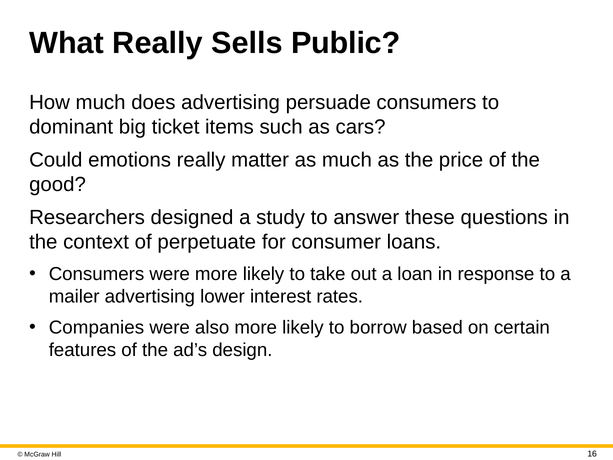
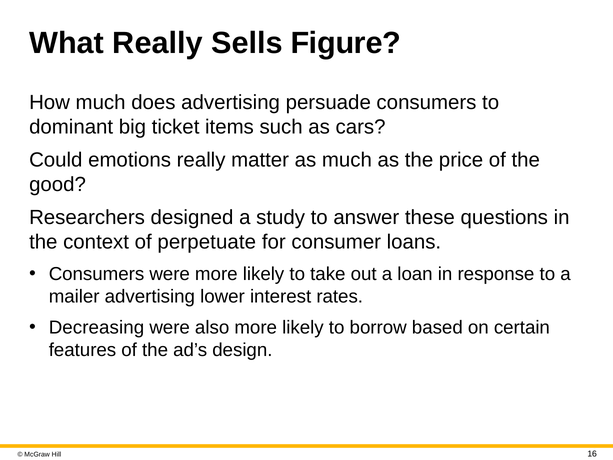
Public: Public -> Figure (346, 43)
Companies: Companies -> Decreasing (96, 327)
